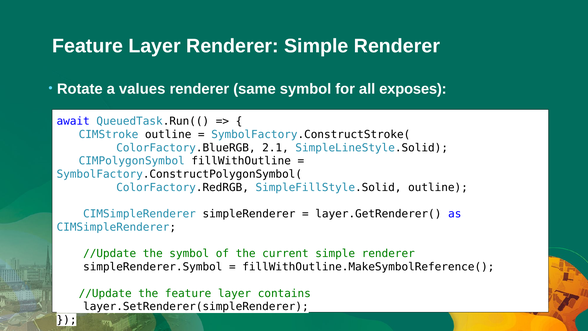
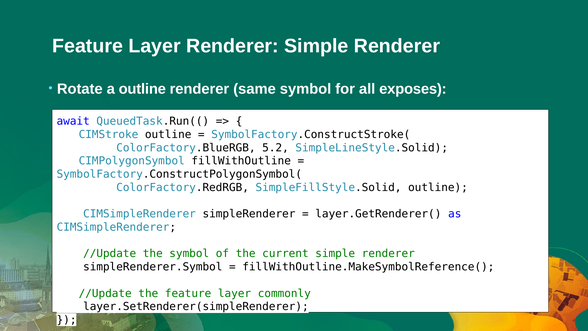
a values: values -> outline (142, 89)
2.1: 2.1 -> 5.2 (275, 148)
contains: contains -> commonly (284, 293)
